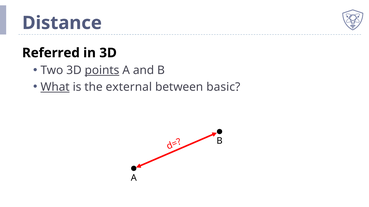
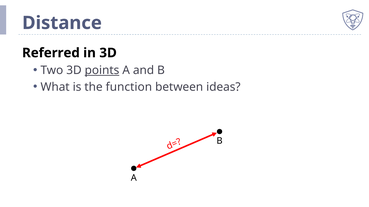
What underline: present -> none (55, 87)
external: external -> function (129, 87)
basic: basic -> ideas (223, 87)
